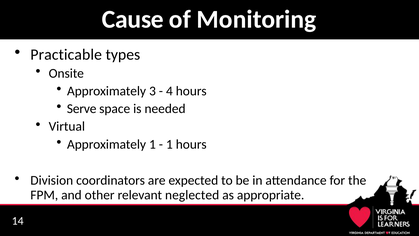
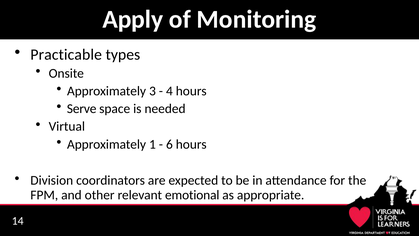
Cause: Cause -> Apply (133, 19)
1: 1 -> 6 (169, 144)
neglected: neglected -> emotional (192, 195)
